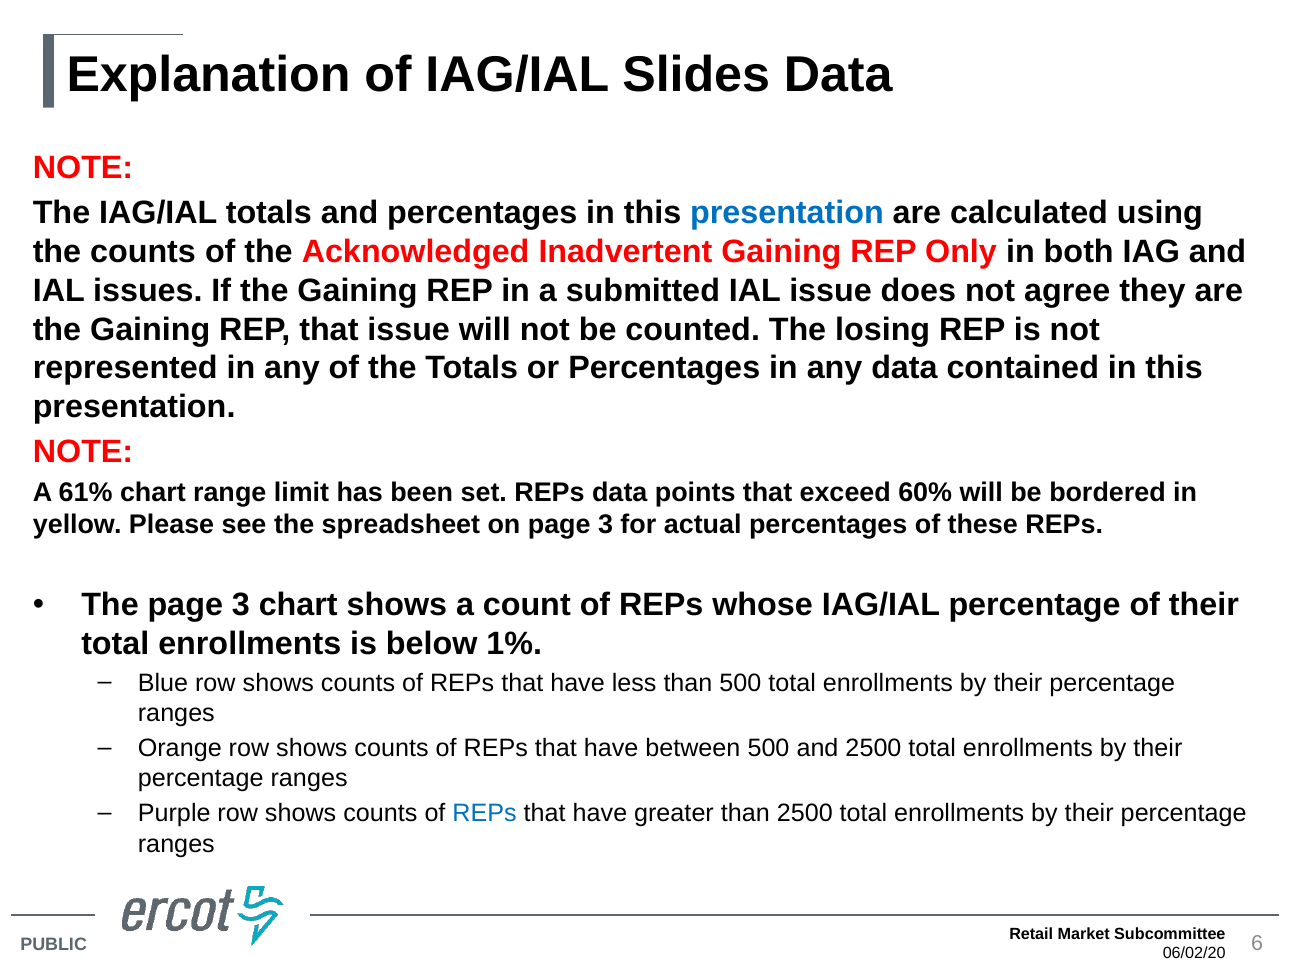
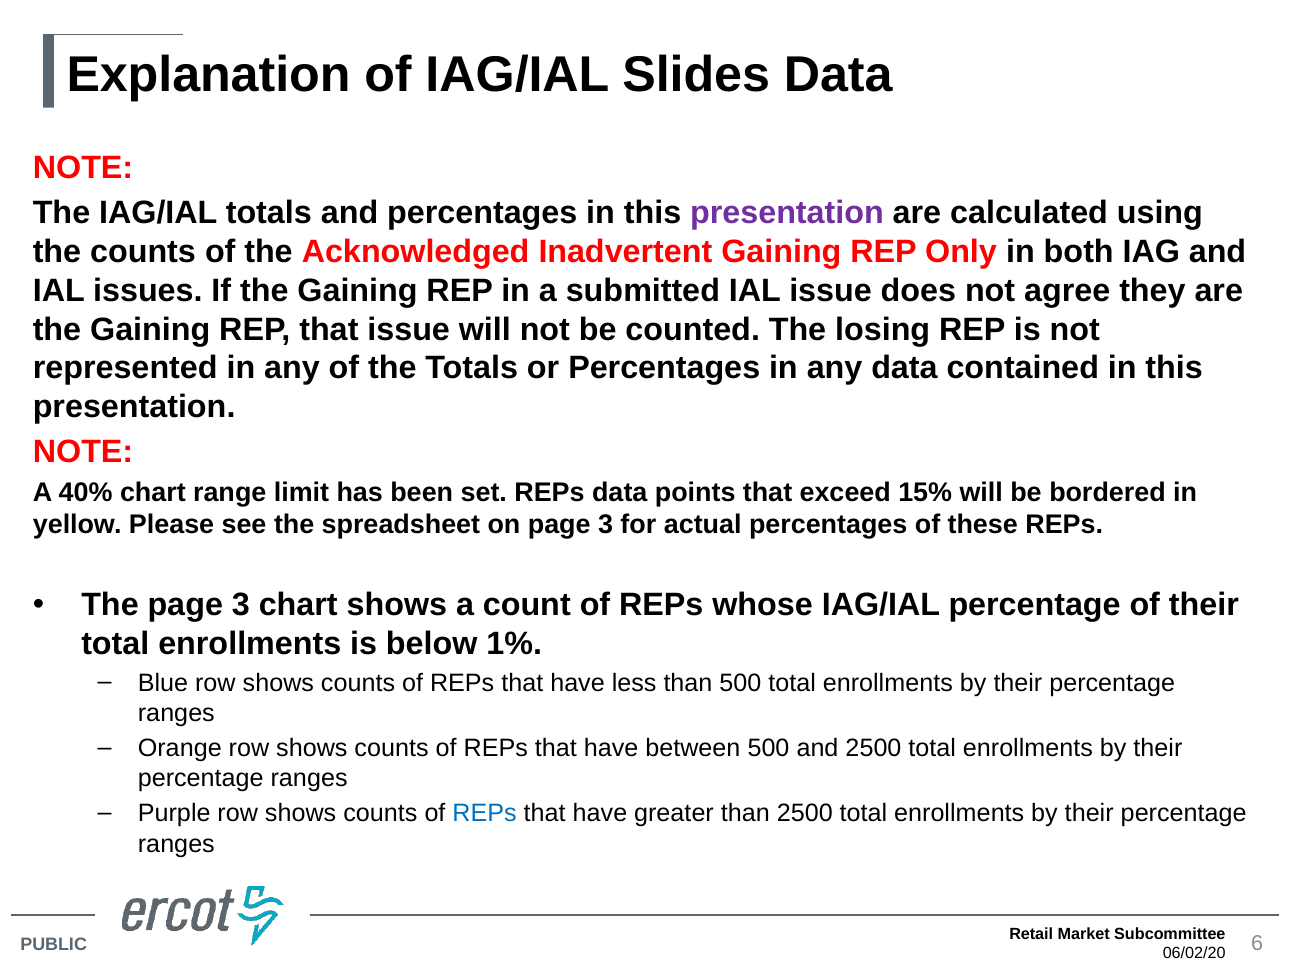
presentation colour: blue -> purple (787, 213)
61%: 61% -> 40% (86, 493)
60%: 60% -> 15% (925, 493)
